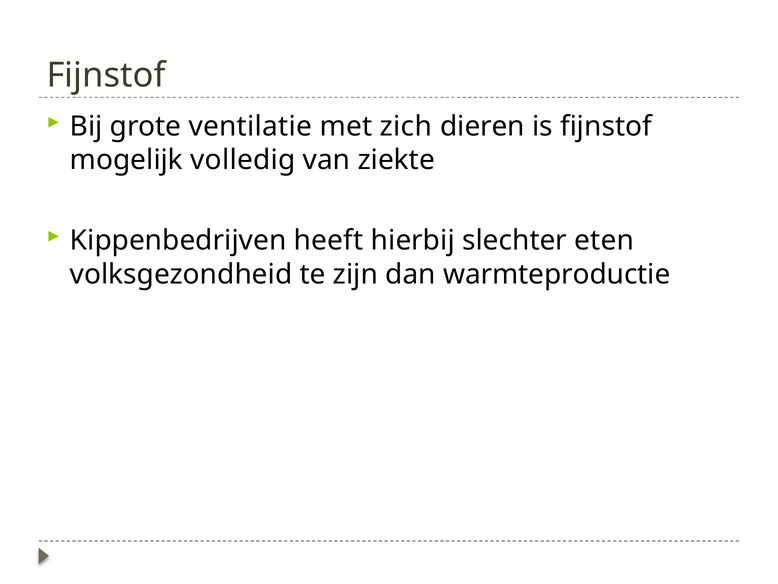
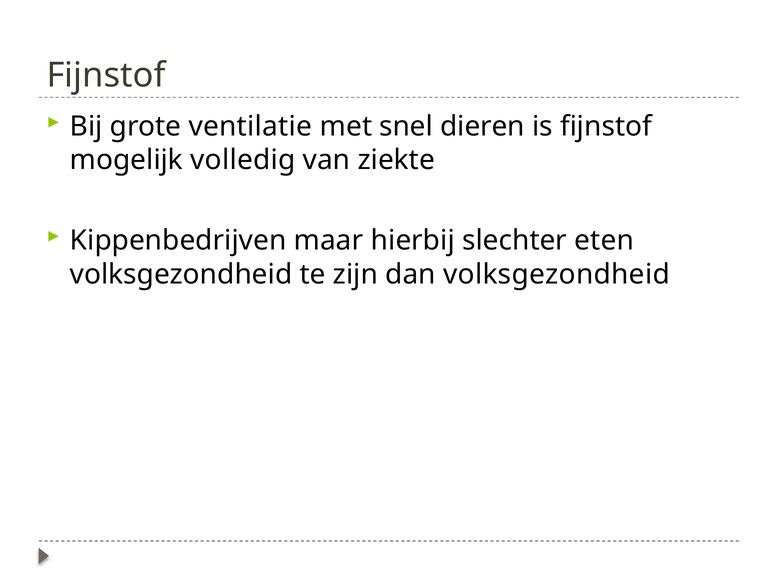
zich: zich -> snel (406, 126)
heeft: heeft -> maar (329, 240)
dan warmteproductie: warmteproductie -> volksgezondheid (557, 274)
